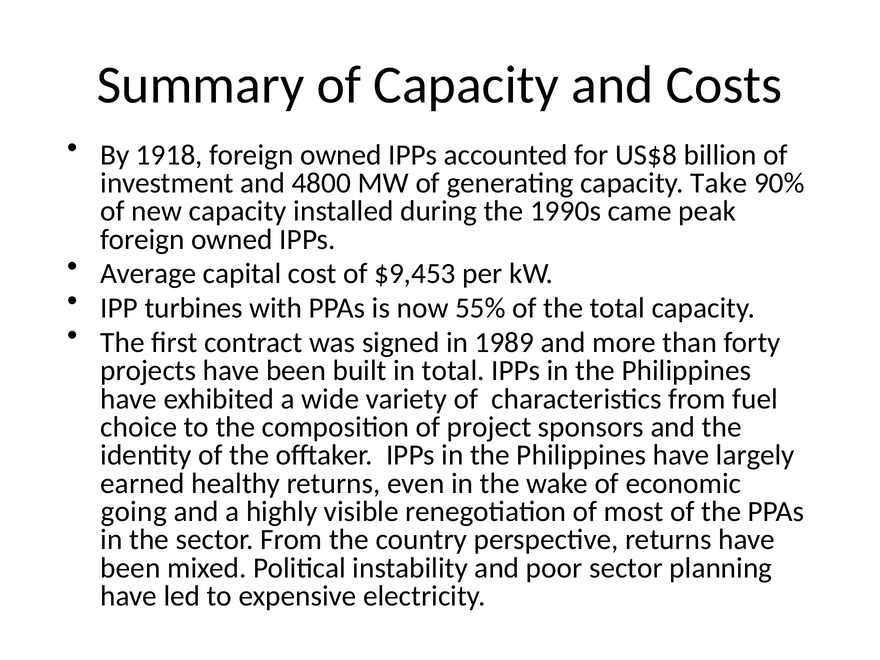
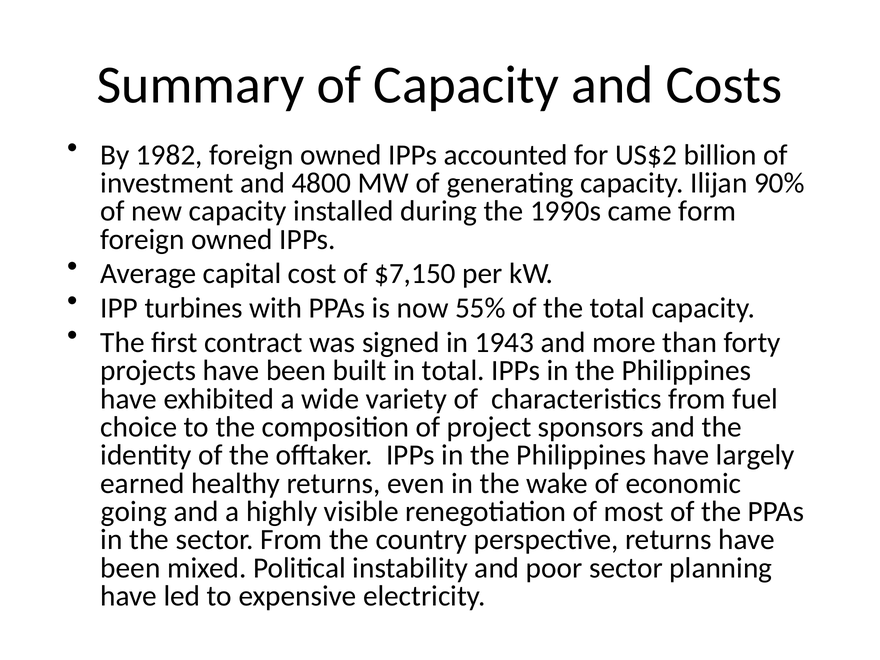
1918: 1918 -> 1982 (169, 155)
US$8: US$8 -> US$2 (646, 155)
Take: Take -> Ilijan (719, 183)
peak: peak -> form (707, 211)
$9,453: $9,453 -> $7,150 (415, 274)
1989: 1989 -> 1943 (504, 343)
